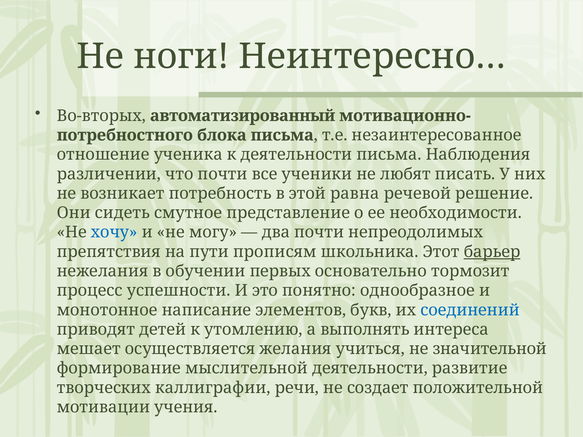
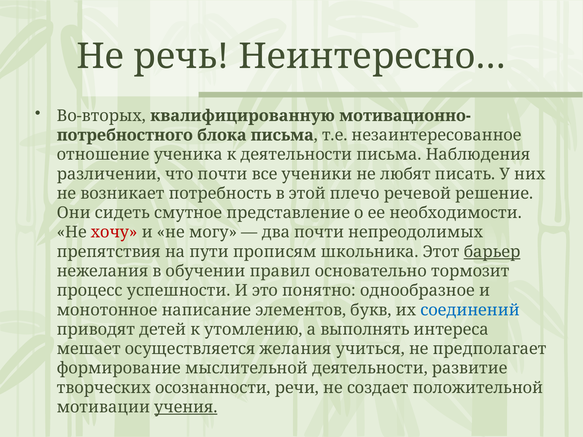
ноги: ноги -> речь (181, 56)
автоматизированный: автоматизированный -> квалифицированную (242, 116)
равна: равна -> плечо (355, 194)
хочу colour: blue -> red (114, 232)
первых: первых -> правил (280, 271)
значительной: значительной -> предполагает (490, 349)
каллиграфии: каллиграфии -> осознанности (213, 388)
учения underline: none -> present (186, 407)
